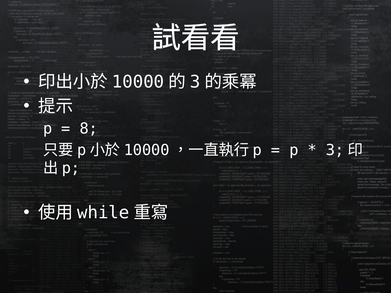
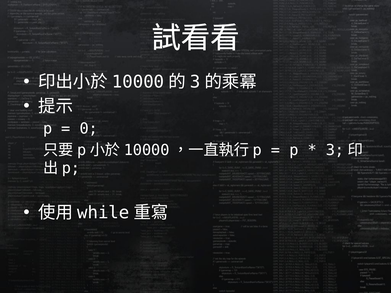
8: 8 -> 0 (89, 129)
